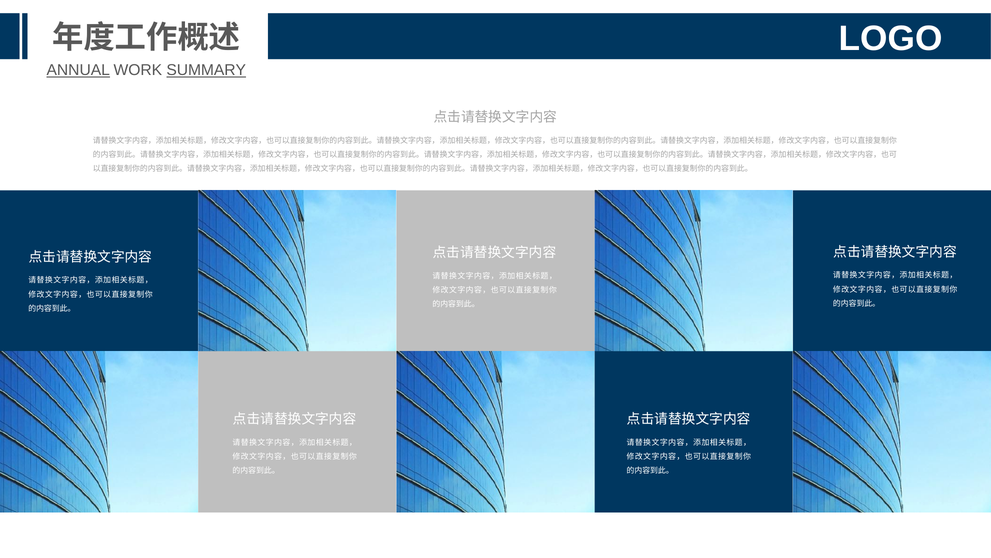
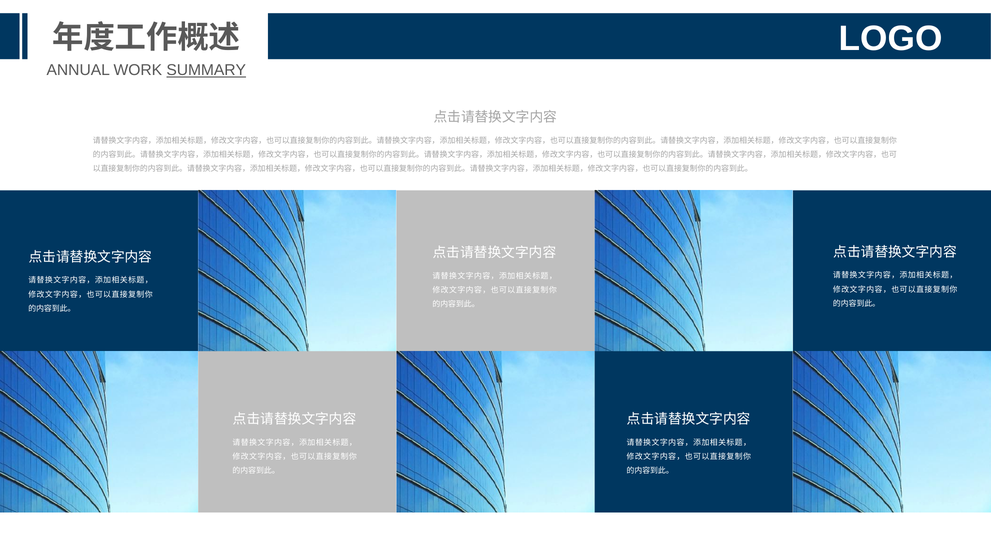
ANNUAL underline: present -> none (78, 70)
